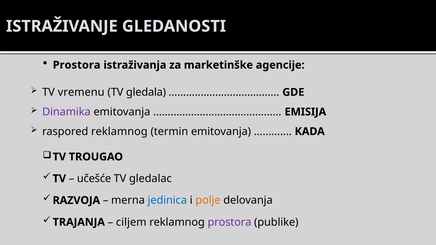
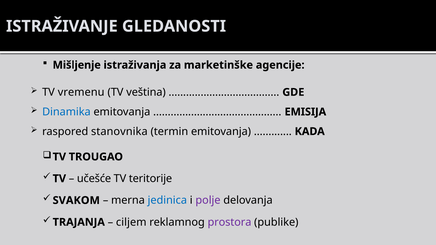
Prostora: Prostora -> Mišljenje (77, 65)
gledala: gledala -> veština (146, 92)
Dinamika colour: purple -> blue (66, 112)
raspored reklamnog: reklamnog -> stanovnika (119, 132)
gledalac: gledalac -> teritorije (150, 179)
RAZVOJA: RAZVOJA -> SVAKOM (76, 201)
polje colour: orange -> purple (208, 201)
